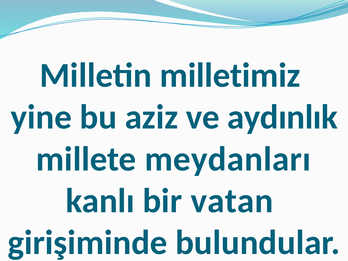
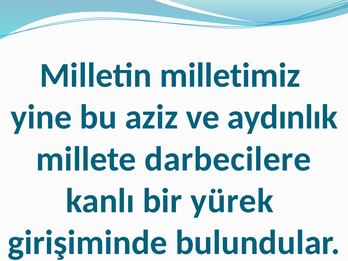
meydanları: meydanları -> darbecilere (228, 159)
vatan: vatan -> yürek (232, 201)
